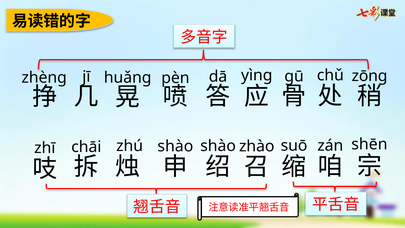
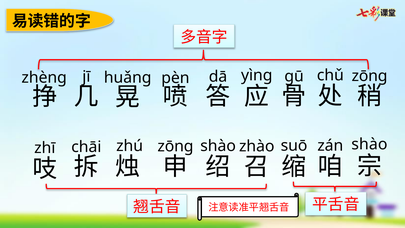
shào: shào -> zōng (175, 146)
shēn: shēn -> shào (369, 144)
